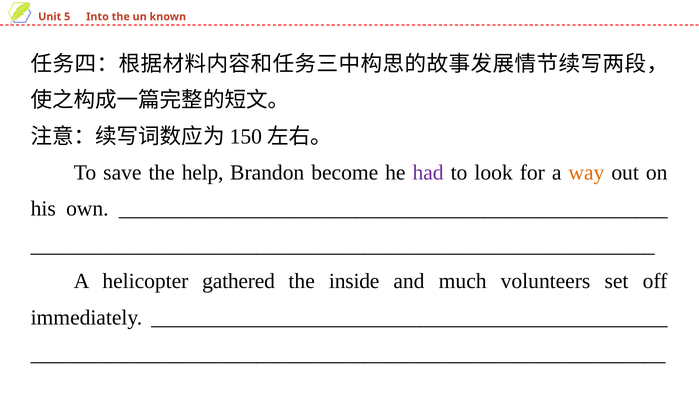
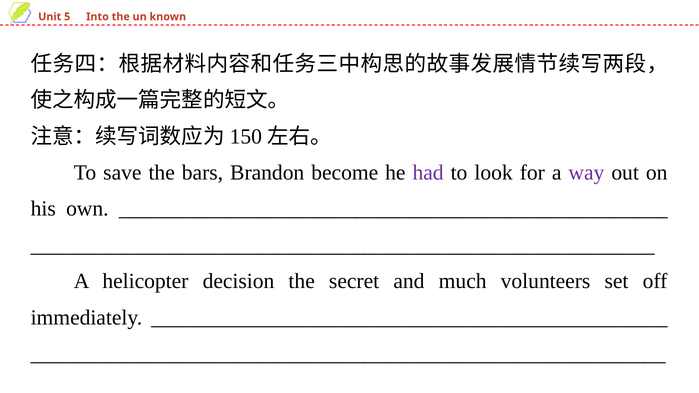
help: help -> bars (202, 173)
way colour: orange -> purple (586, 173)
gathered: gathered -> decision (238, 281)
inside: inside -> secret (354, 281)
